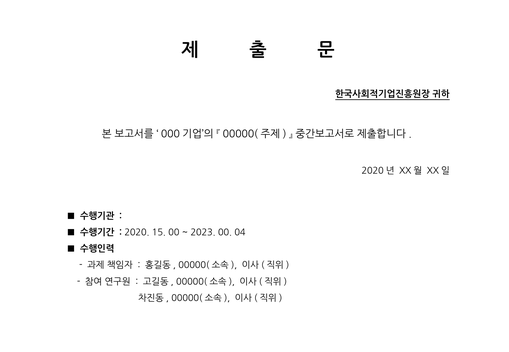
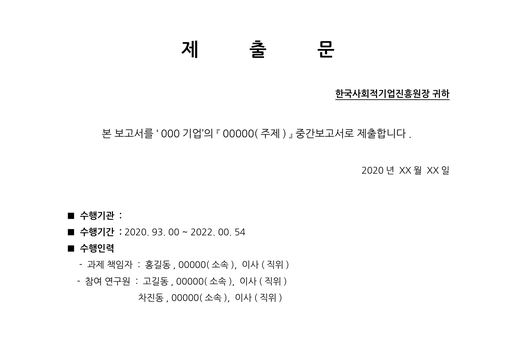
15: 15 -> 93 (159, 233)
2023: 2023 -> 2022 (203, 233)
04: 04 -> 54 (240, 233)
